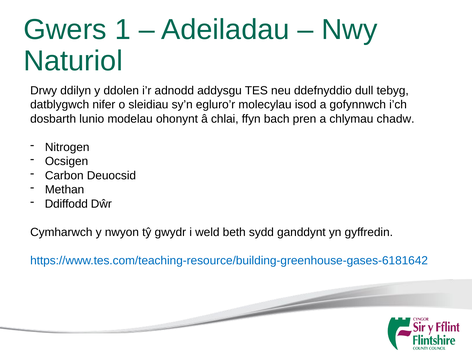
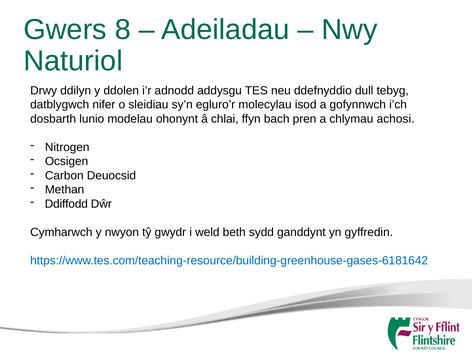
1: 1 -> 8 (123, 30)
chadw: chadw -> achosi (396, 119)
